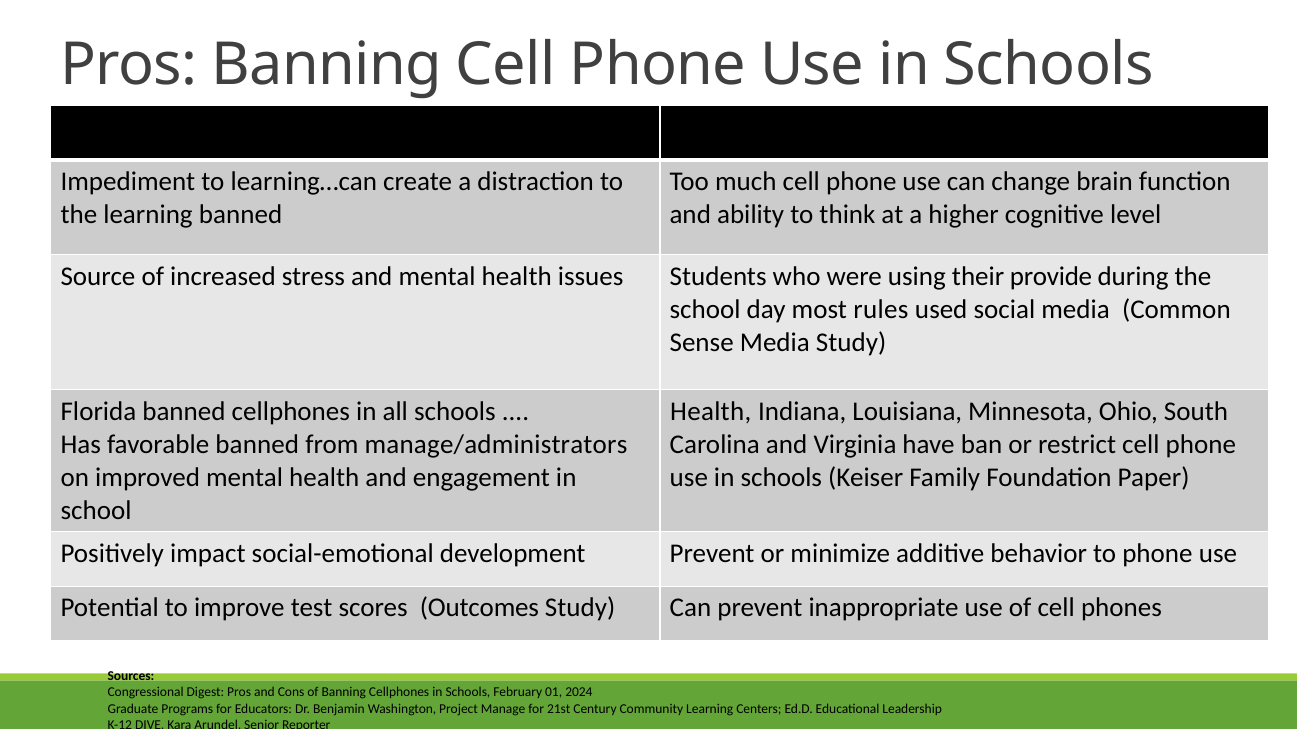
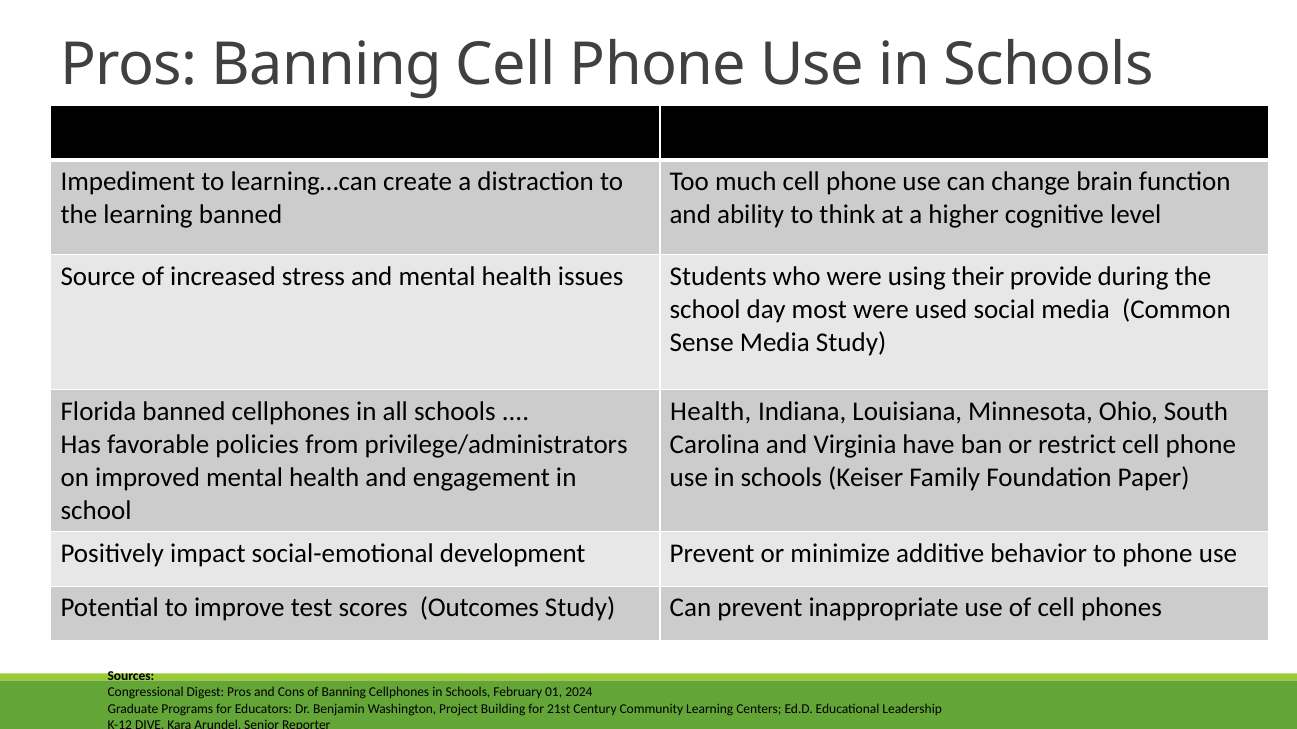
most rules: rules -> were (881, 309)
favorable banned: banned -> policies (257, 445)
manage/administrators: manage/administrators -> privilege/administrators (496, 445)
Manage: Manage -> Building (503, 709)
